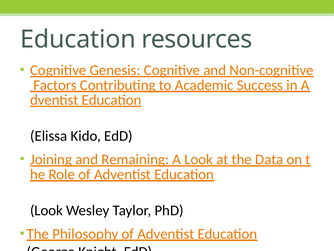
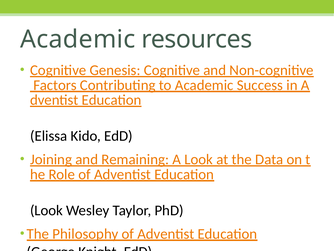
Education: Education -> Academic (78, 39)
